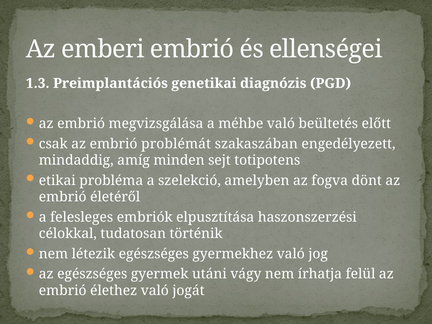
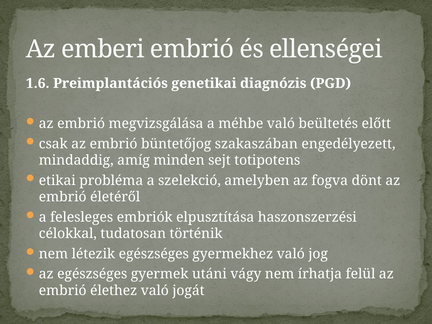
1.3: 1.3 -> 1.6 (38, 83)
problémát: problémát -> büntetőjog (176, 144)
